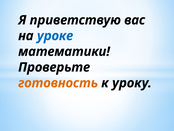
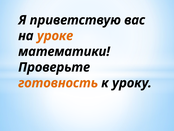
уроке colour: blue -> orange (55, 36)
